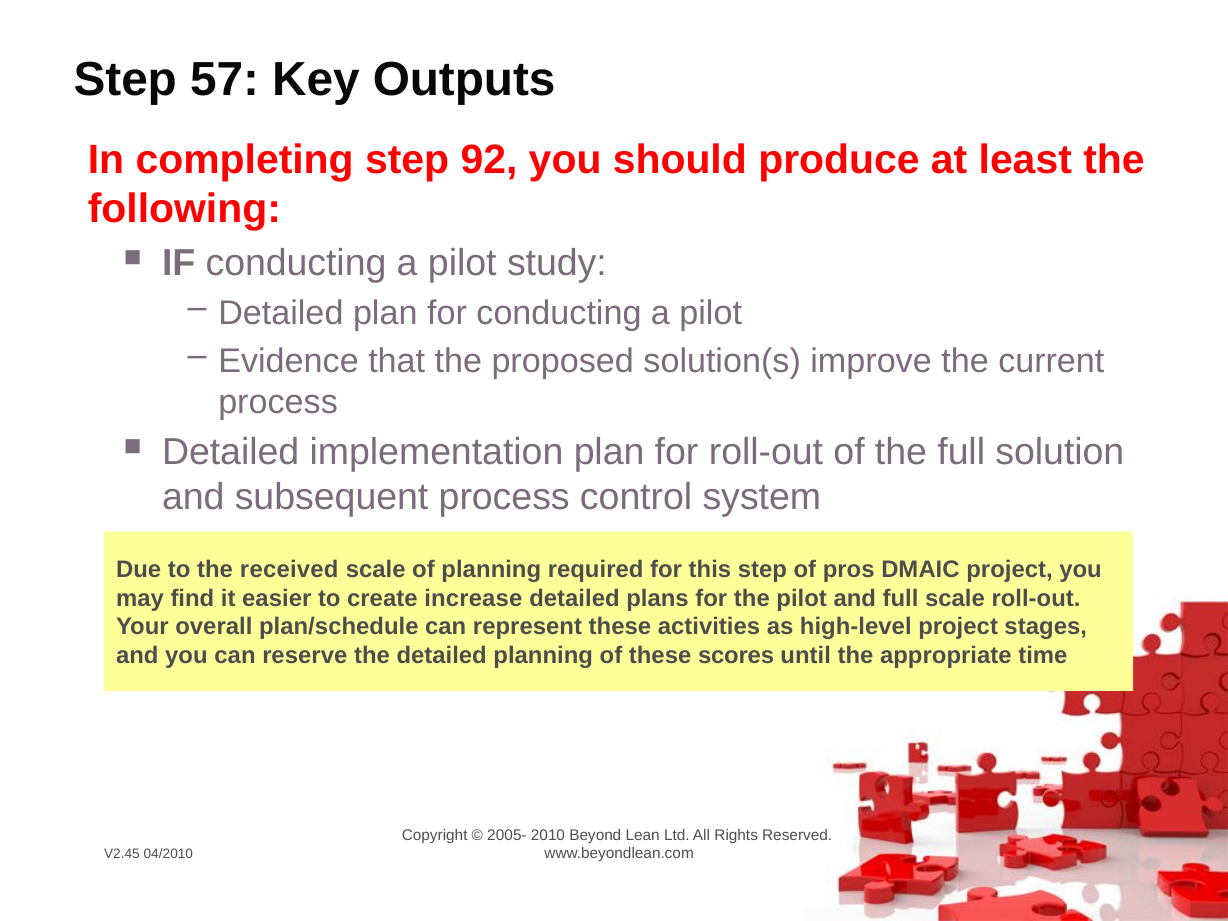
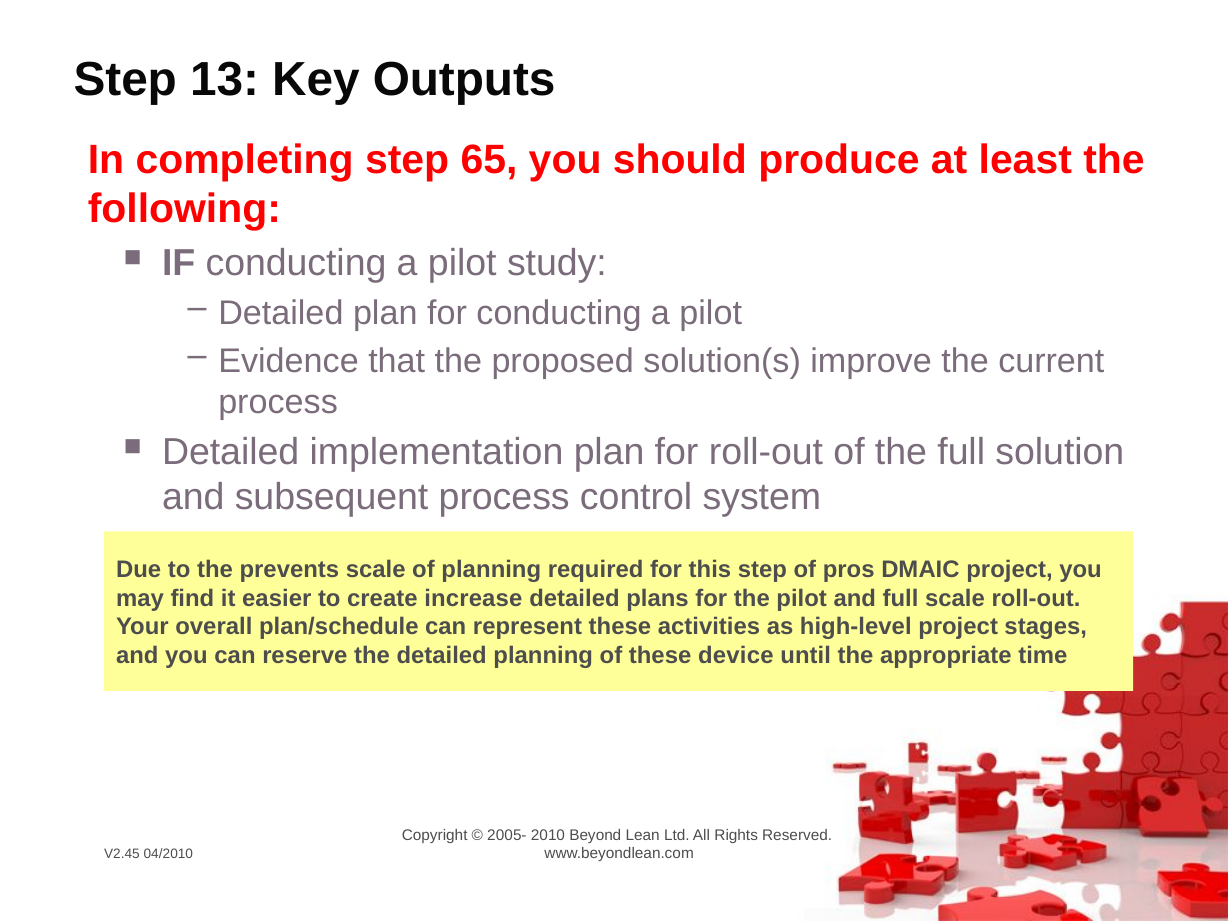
57: 57 -> 13 (225, 80)
92: 92 -> 65 (489, 160)
received: received -> prevents (289, 570)
scores: scores -> device (736, 656)
